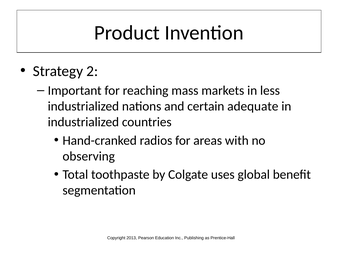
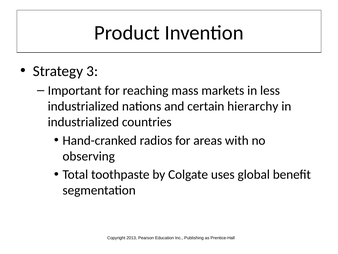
2: 2 -> 3 (92, 71)
adequate: adequate -> hierarchy (253, 106)
